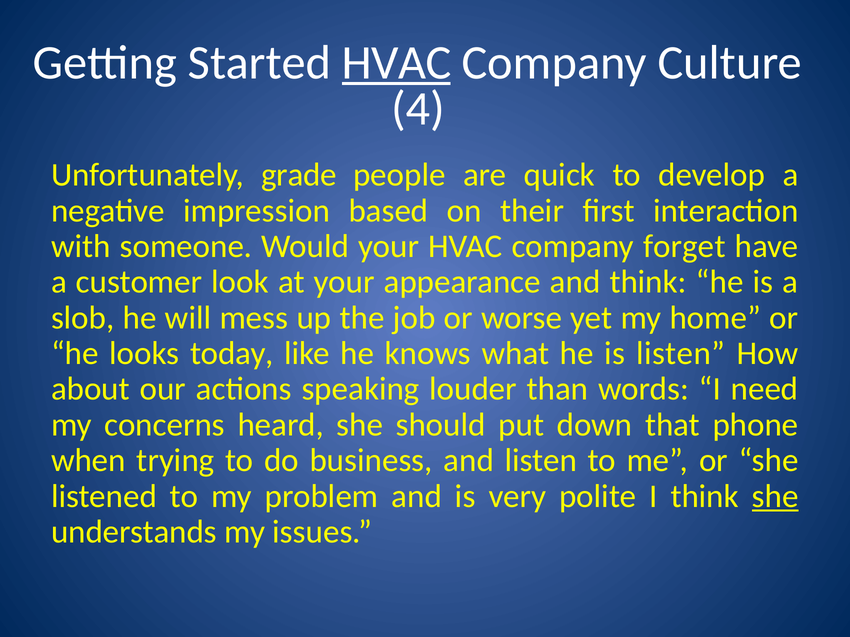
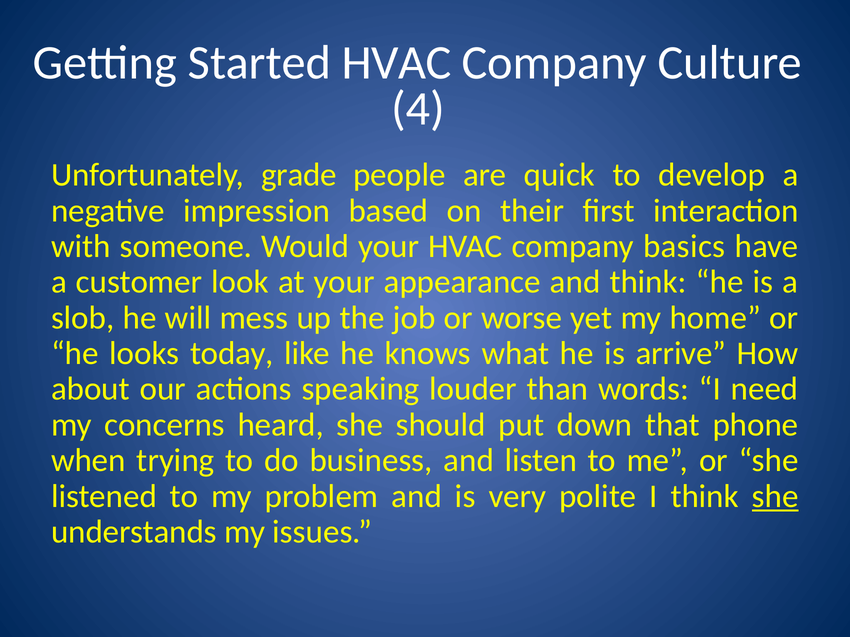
HVAC underline: present -> none (397, 63)
forget: forget -> basics (684, 247)
is listen: listen -> arrive (681, 354)
